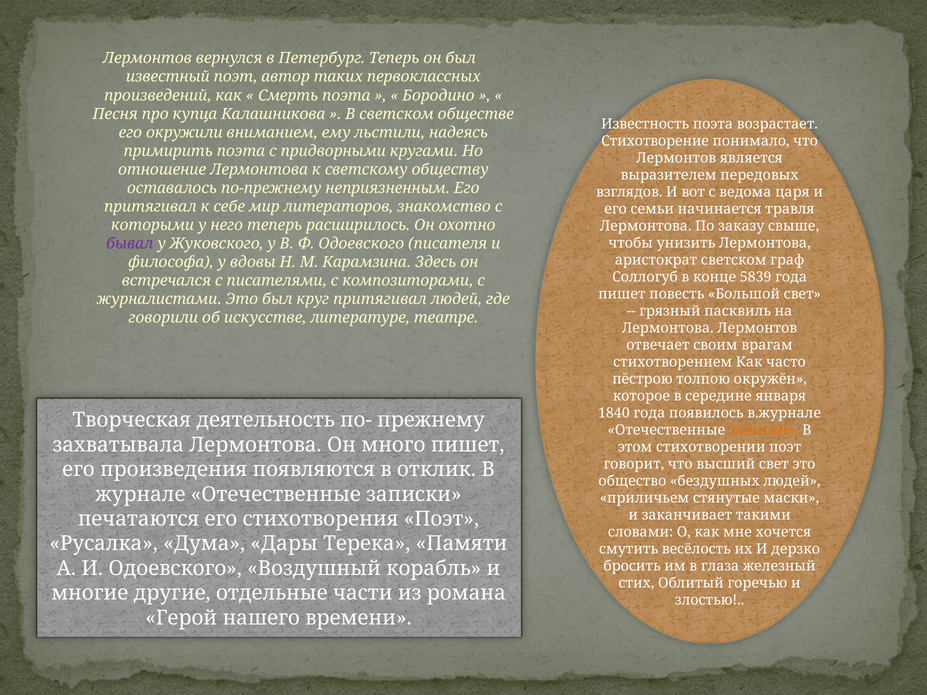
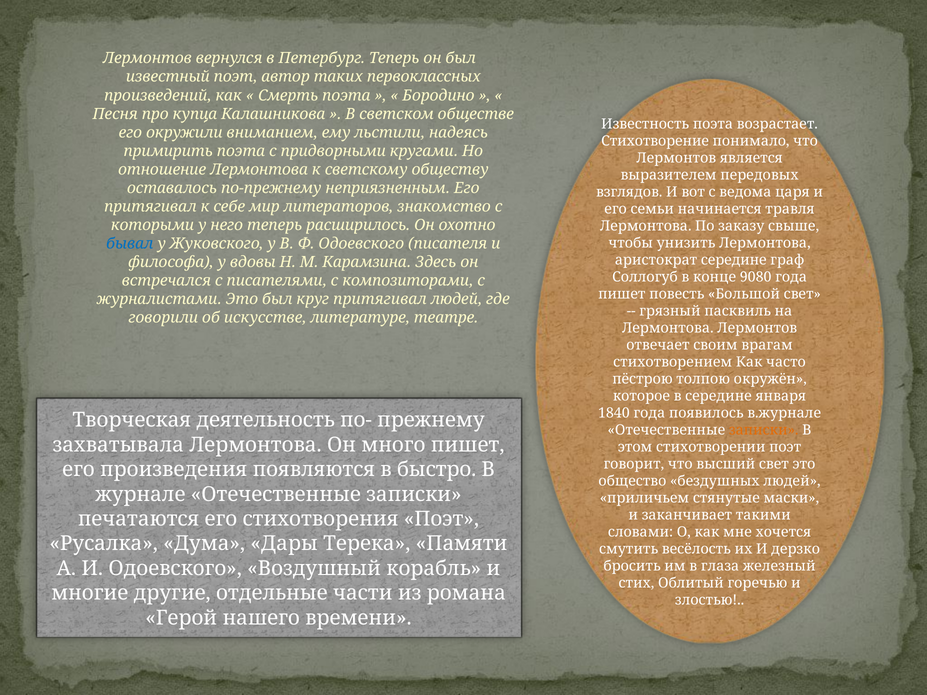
бывал colour: purple -> blue (130, 244)
аристократ светском: светском -> середине (734, 260)
5839: 5839 -> 9080 (756, 277)
отклик: отклик -> быстро (437, 470)
